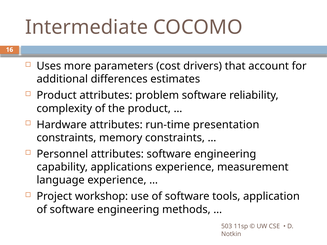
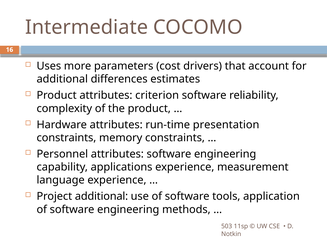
problem: problem -> criterion (157, 95)
Project workshop: workshop -> additional (101, 197)
